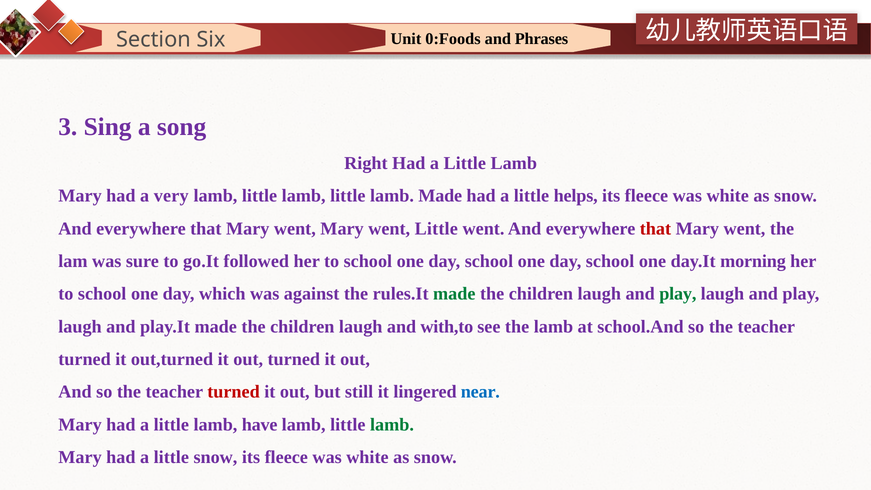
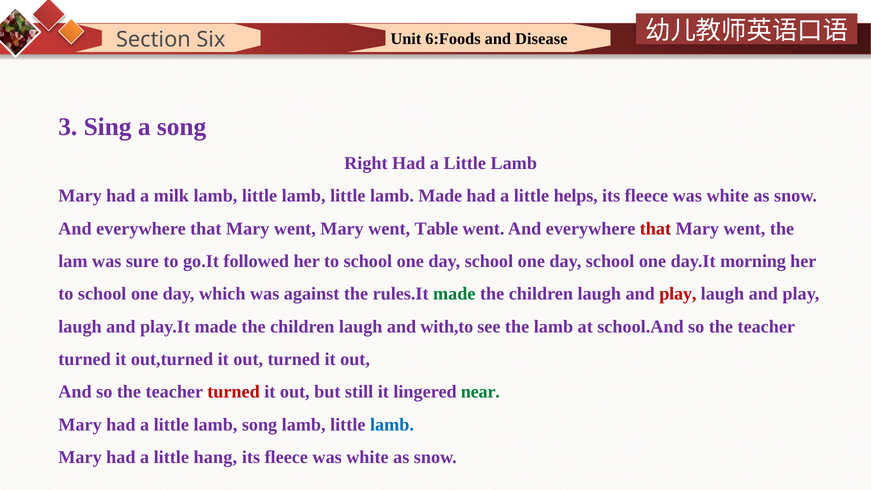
0:Foods: 0:Foods -> 6:Foods (453, 39)
Phrases: Phrases -> Disease (541, 39)
very: very -> milk (171, 196)
went Little: Little -> Table (436, 229)
play colour: green -> red (678, 294)
near colour: blue -> green (480, 392)
lamb have: have -> song (260, 425)
lamb colour: green -> blue (392, 425)
little snow: snow -> hang (215, 457)
